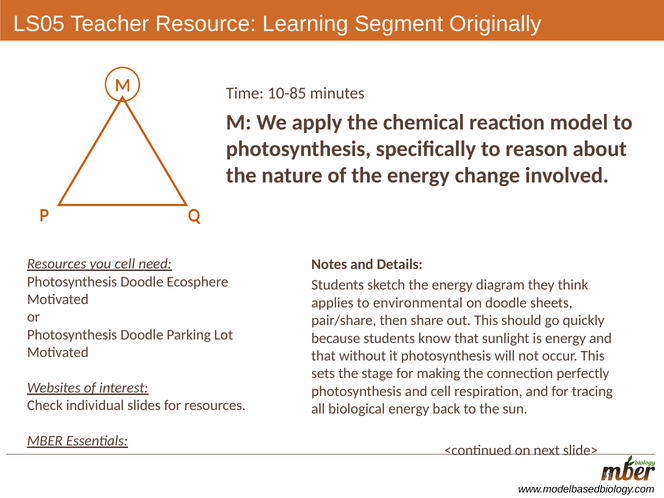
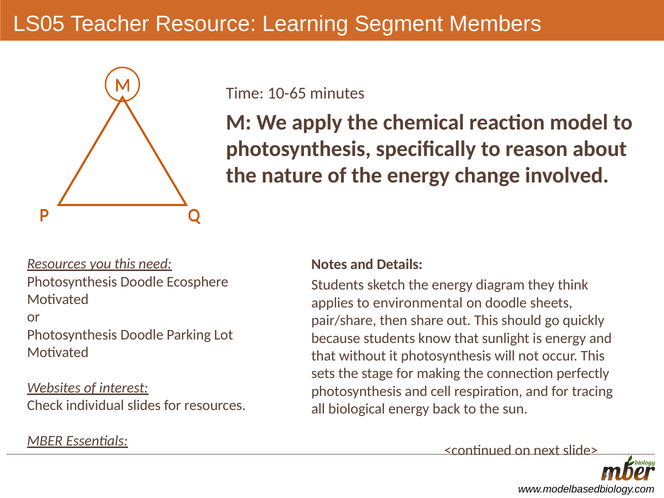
Originally: Originally -> Members (495, 24)
10-85: 10-85 -> 10-65 (287, 94)
you cell: cell -> this (125, 264)
